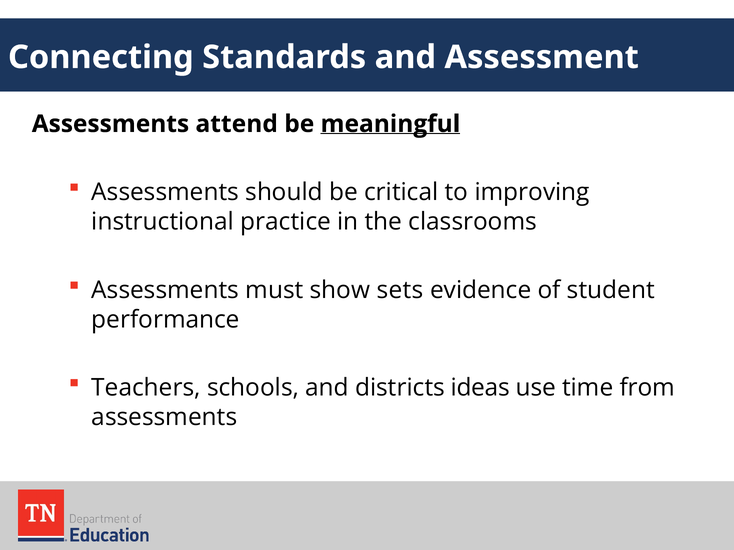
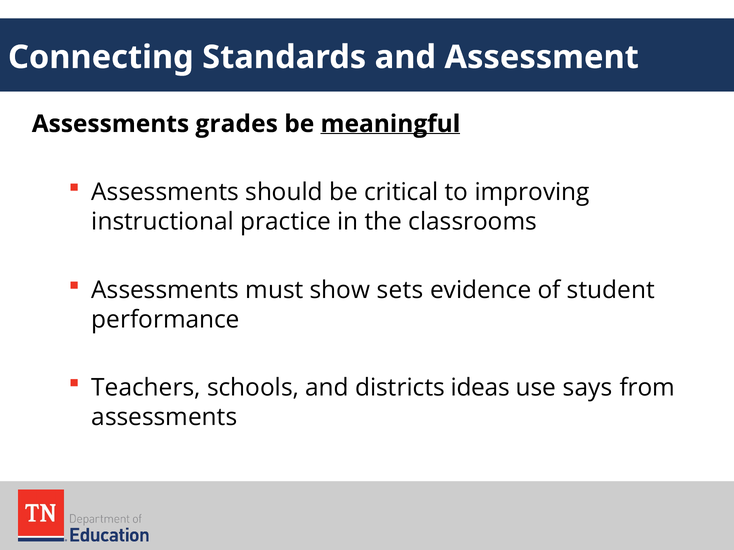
attend: attend -> grades (237, 124)
time: time -> says (588, 388)
